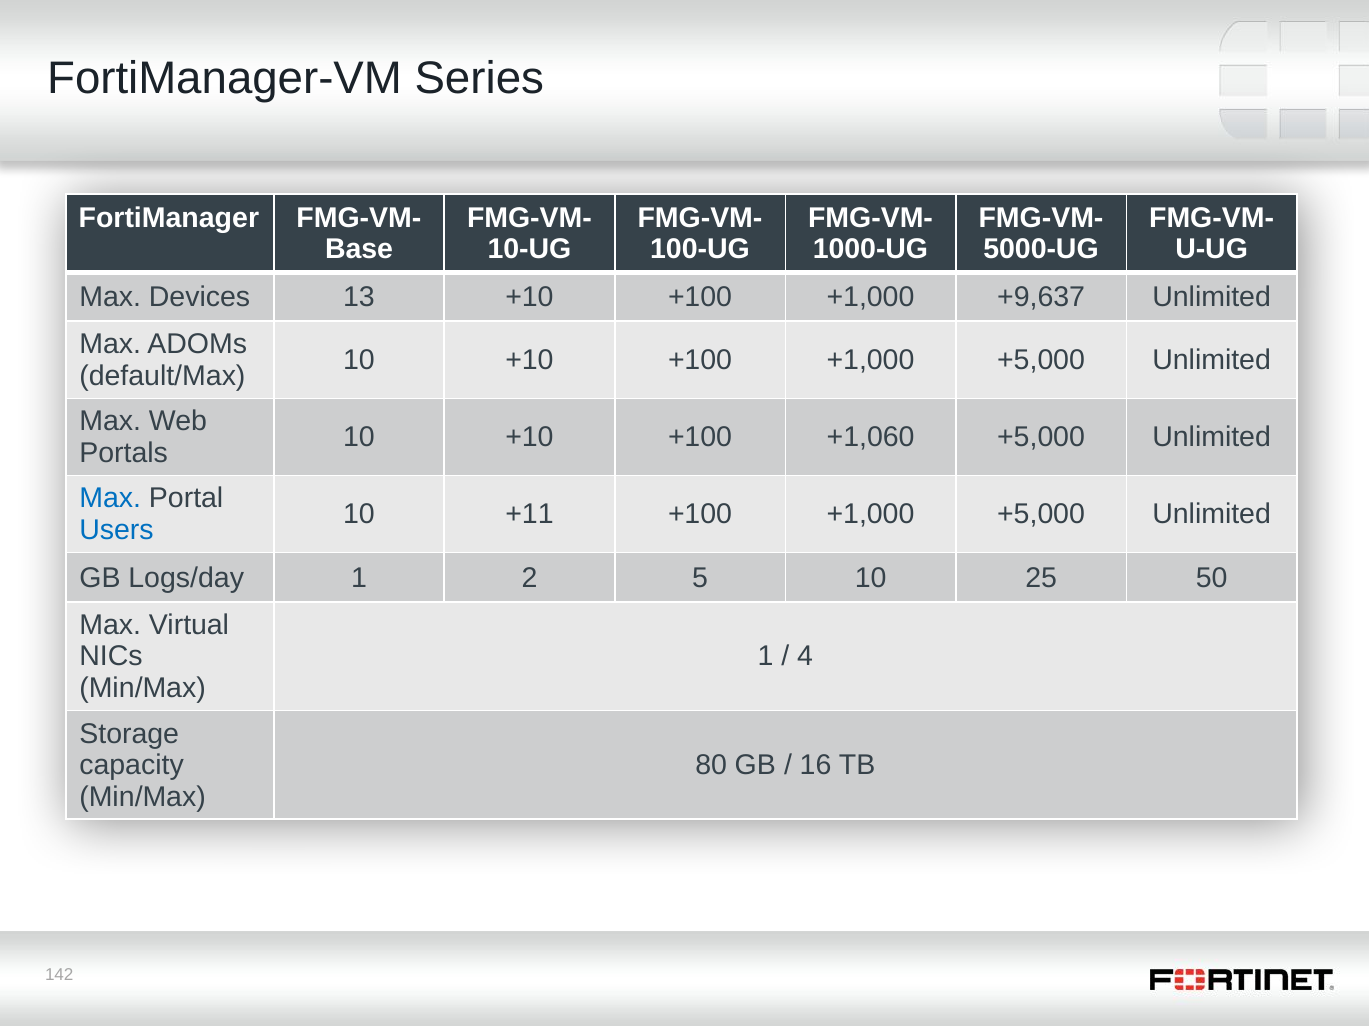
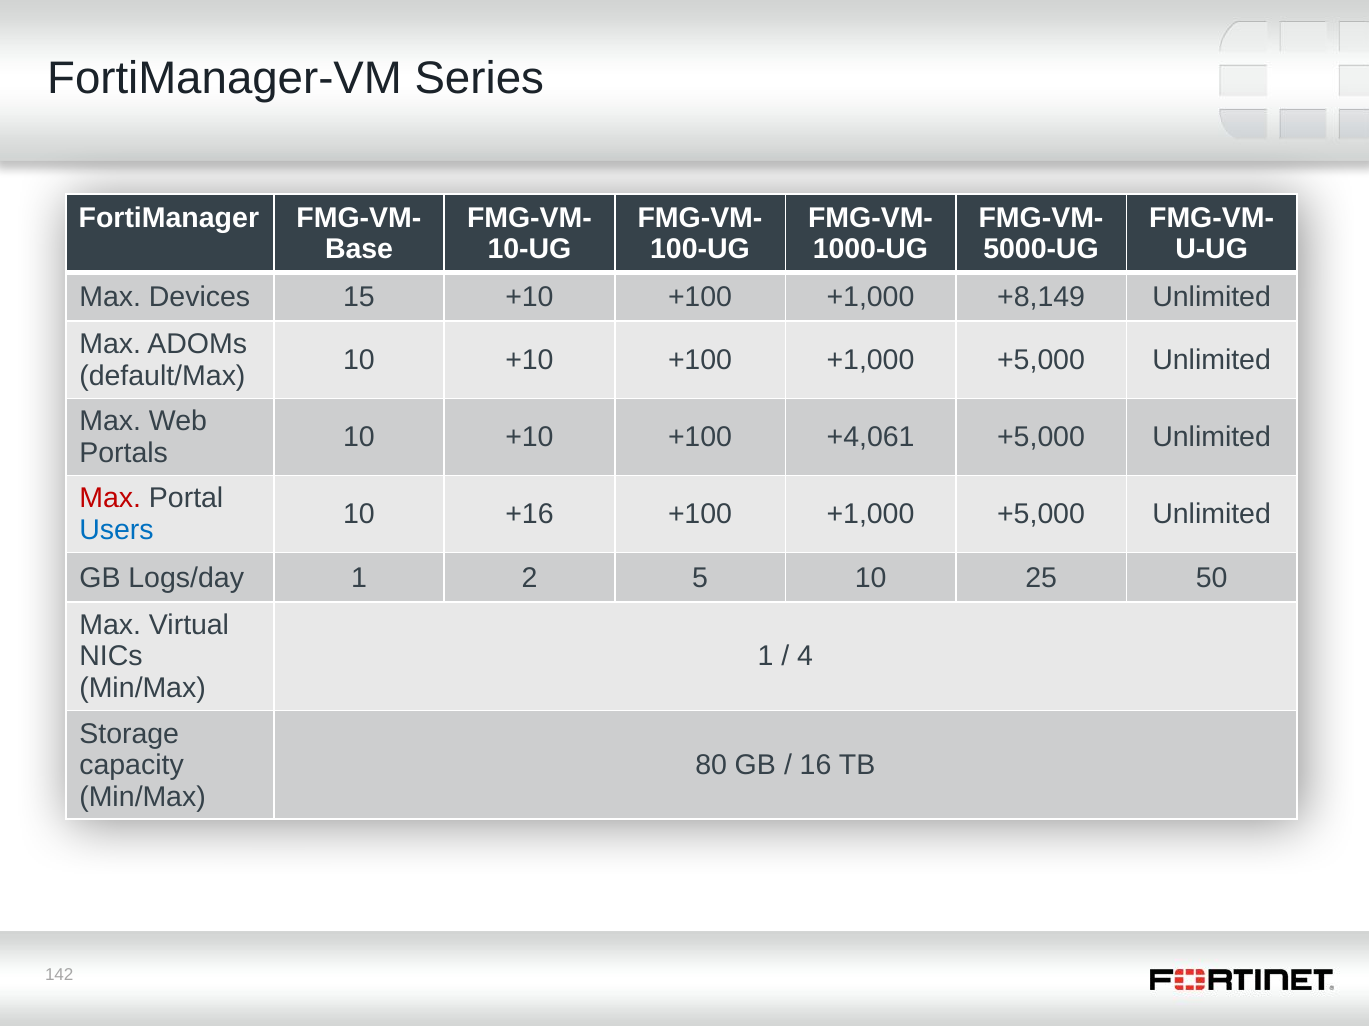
13: 13 -> 15 (359, 297)
+9,637: +9,637 -> +8,149 (1041, 297)
+1,060: +1,060 -> +4,061 (871, 438)
Max colour: blue -> red (110, 499)
+11: +11 -> +16 (530, 515)
